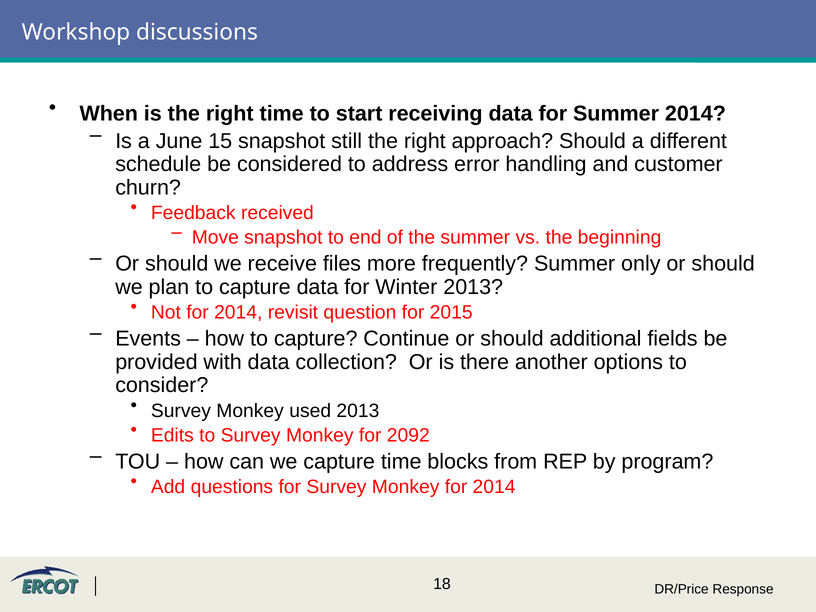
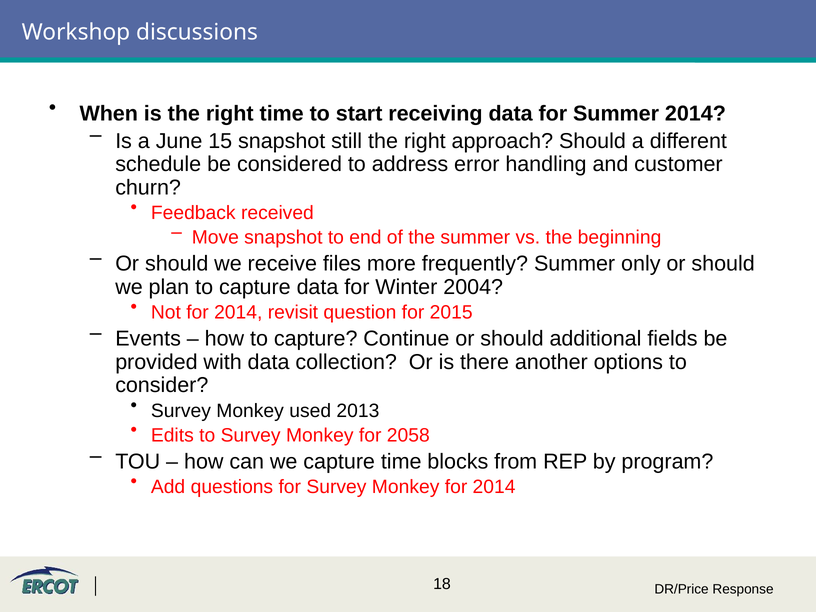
Winter 2013: 2013 -> 2004 (473, 287)
2092: 2092 -> 2058 (408, 435)
